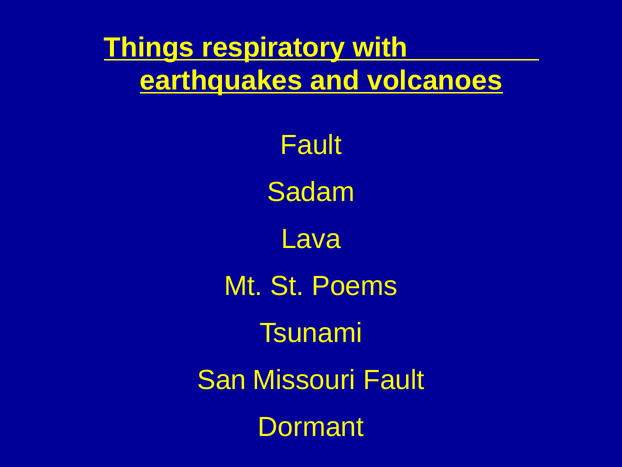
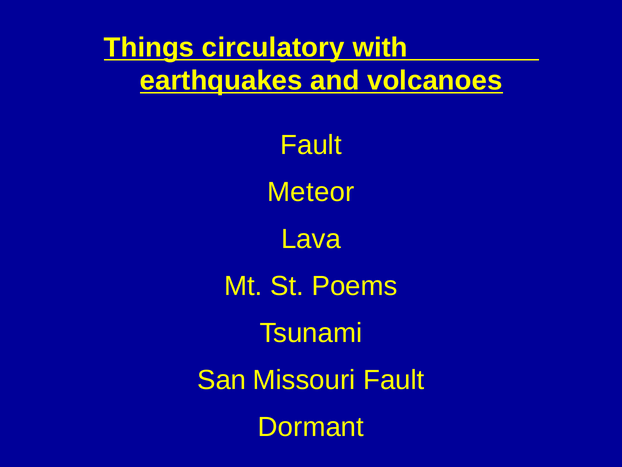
respiratory: respiratory -> circulatory (273, 47)
Sadam: Sadam -> Meteor (311, 192)
